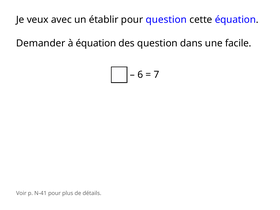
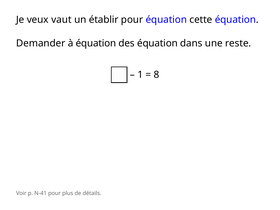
avec: avec -> vaut (61, 20)
pour question: question -> équation (166, 20)
des question: question -> équation (157, 43)
facile: facile -> reste (238, 43)
6: 6 -> 1 (140, 75)
7: 7 -> 8 (156, 75)
